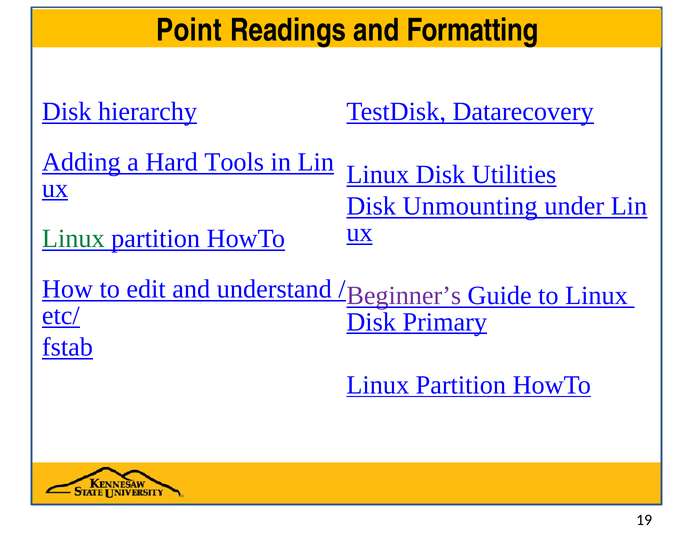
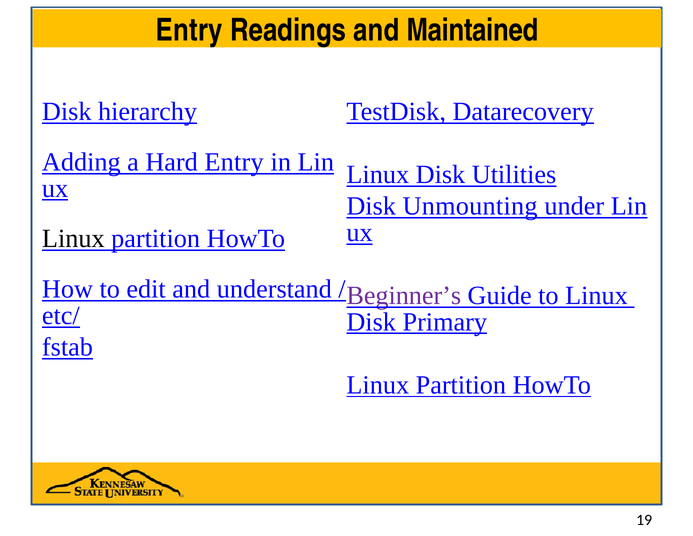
Point: Point -> Entry (189, 30)
Formatting: Formatting -> Maintained (473, 30)
Hard Tools: Tools -> Entry (234, 162)
Linux colour: green -> black (73, 239)
